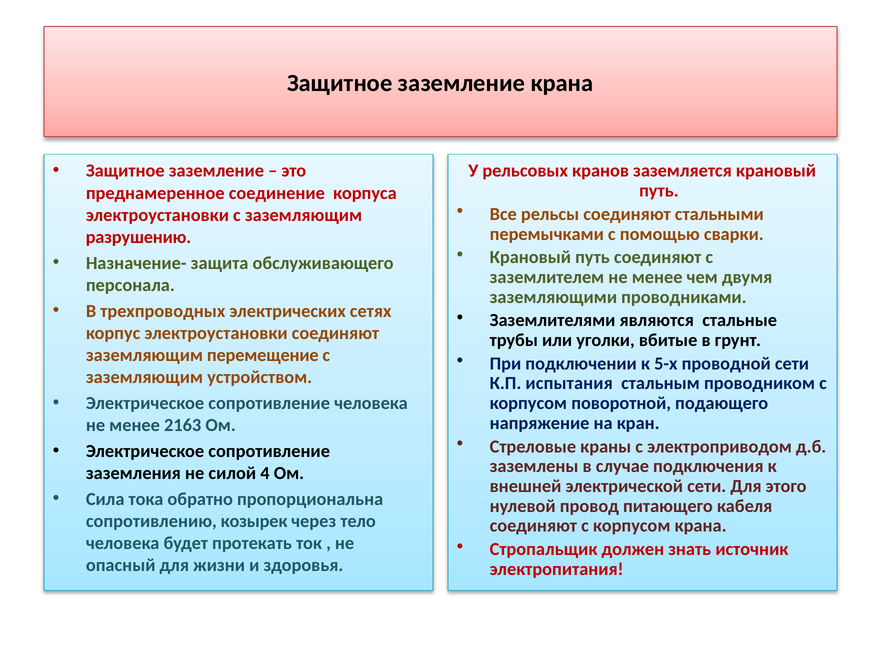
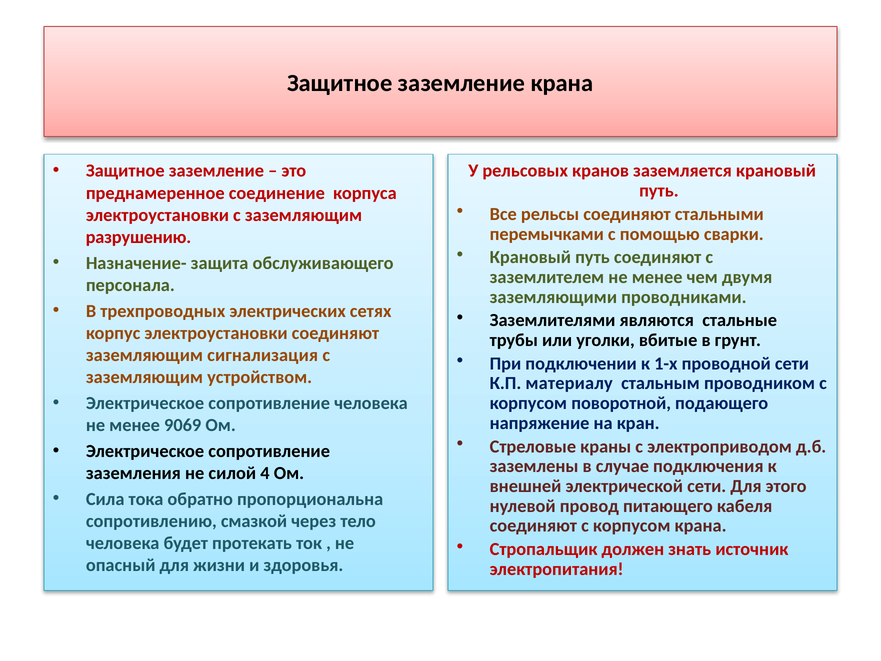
перемещение: перемещение -> сигнализация (263, 355)
5-х: 5-х -> 1-х (666, 363)
испытания: испытания -> материалу (569, 383)
2163: 2163 -> 9069 (183, 425)
козырек: козырек -> смазкой (254, 521)
